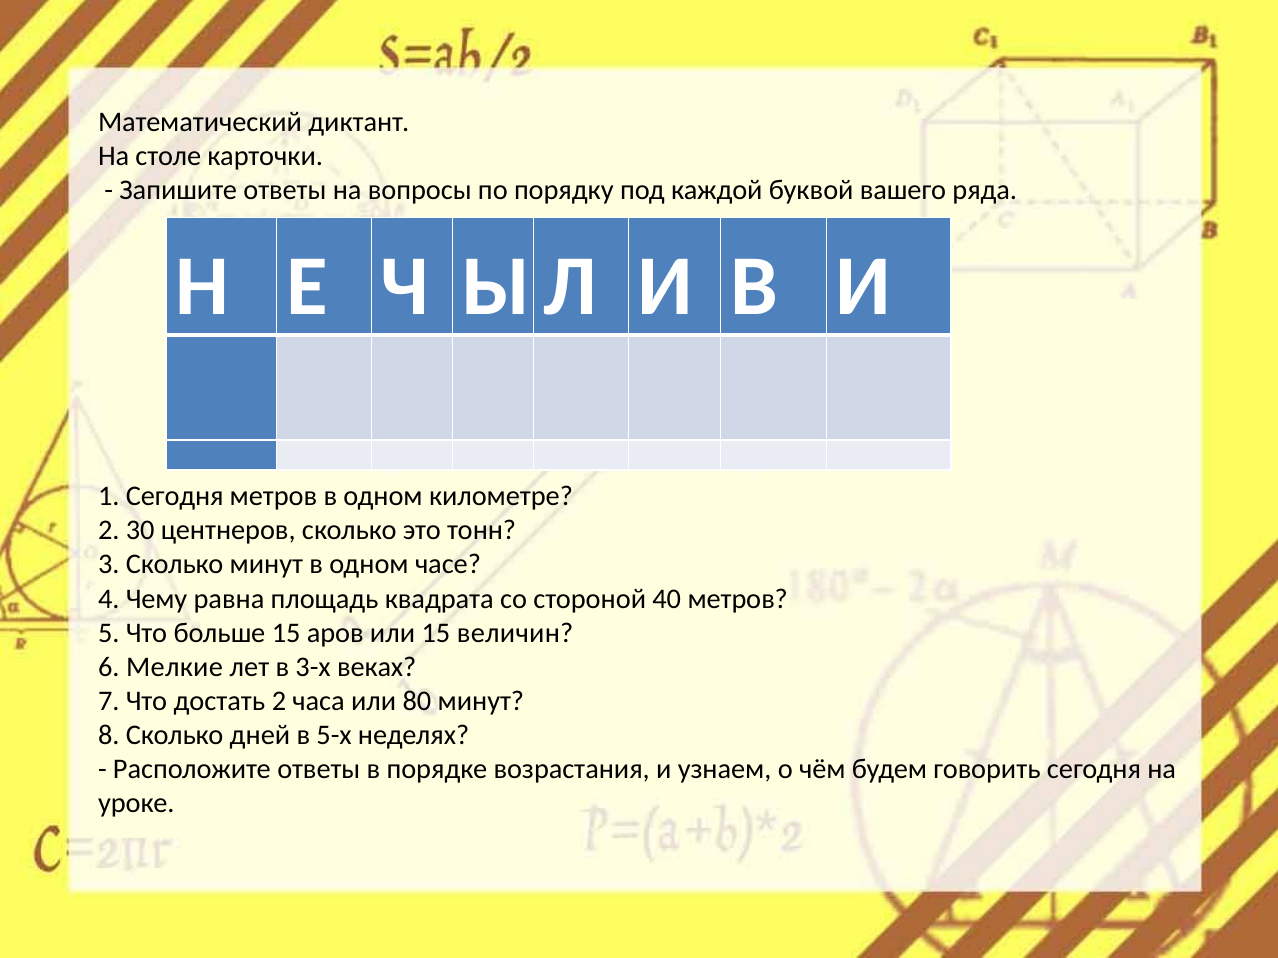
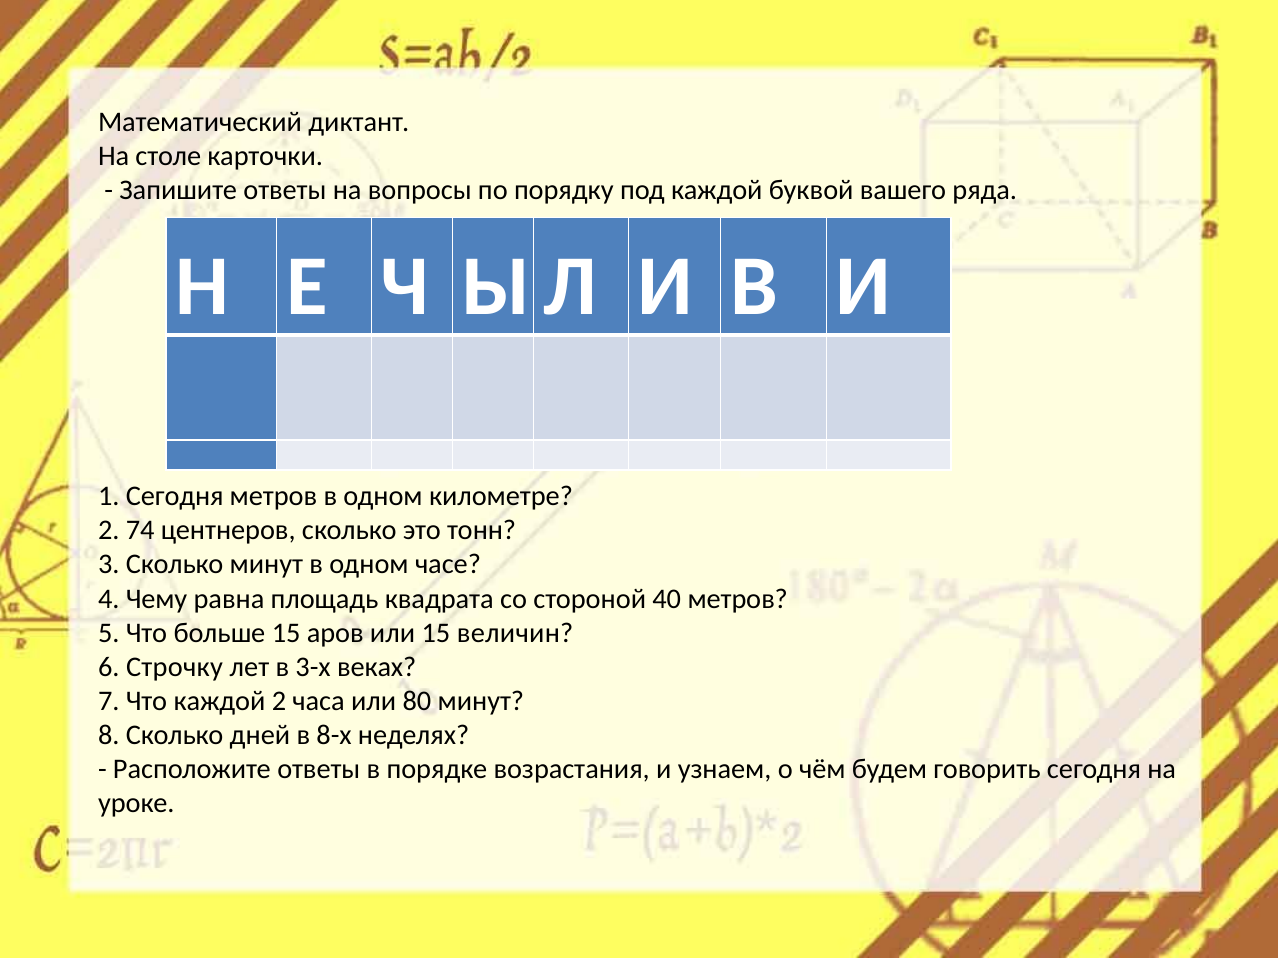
30: 30 -> 74 (140, 531)
Мелкие: Мелкие -> Строчку (175, 667)
Что достать: достать -> каждой (219, 701)
5-х: 5-х -> 8-х (334, 735)
